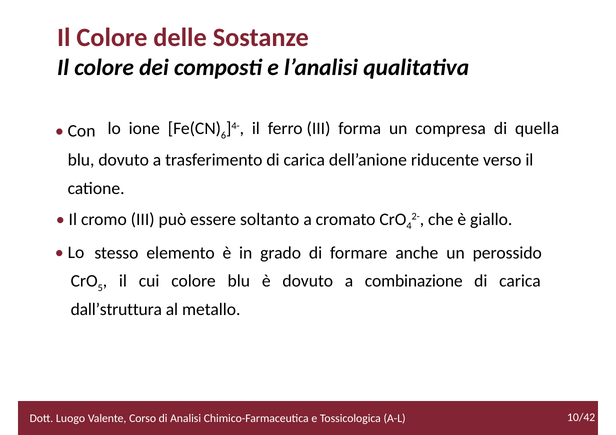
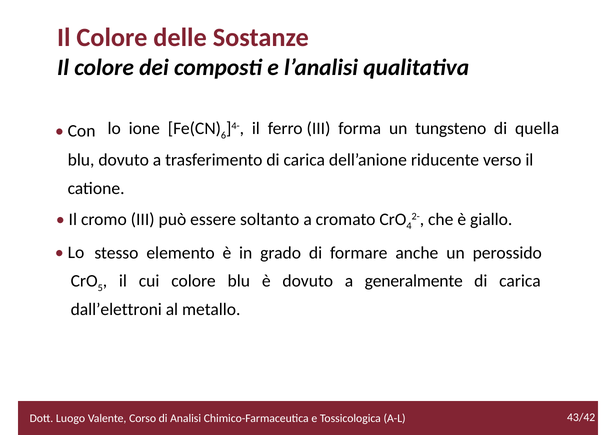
compresa: compresa -> tungsteno (451, 129)
combinazione: combinazione -> generalmente (414, 281)
dall’struttura: dall’struttura -> dall’elettroni (116, 310)
10/42: 10/42 -> 43/42 (581, 418)
